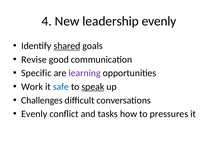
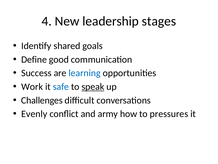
leadership evenly: evenly -> stages (159, 21)
shared underline: present -> none (67, 46)
Revise: Revise -> Define (34, 59)
Specific: Specific -> Success (36, 73)
learning colour: purple -> blue (85, 73)
tasks: tasks -> army (108, 114)
